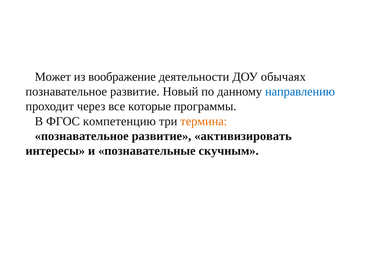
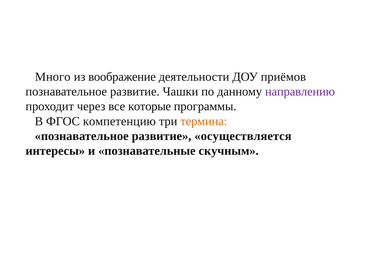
Может: Может -> Много (53, 77)
обычаях: обычаях -> приёмов (283, 77)
Новый: Новый -> Чашки (180, 91)
направлению colour: blue -> purple (300, 91)
активизировать: активизировать -> осуществляется (243, 136)
